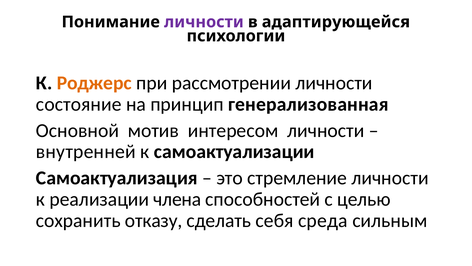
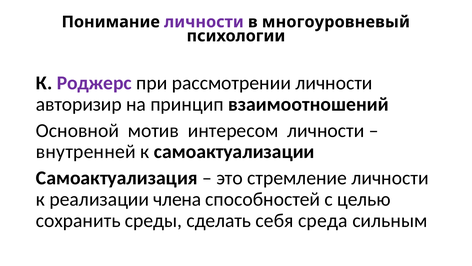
адаптирующейся: адаптирующейся -> многоуровневый (336, 22)
Роджерс colour: orange -> purple (94, 83)
состояние: состояние -> авторизир (79, 104)
генерализованная: генерализованная -> взаимоотношений (308, 104)
отказу: отказу -> среды (154, 220)
